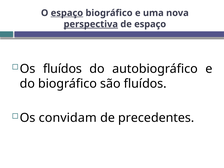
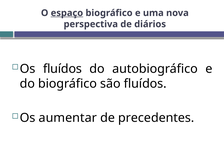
perspectiva underline: present -> none (91, 24)
de espaço: espaço -> diários (150, 24)
convidam: convidam -> aumentar (68, 118)
